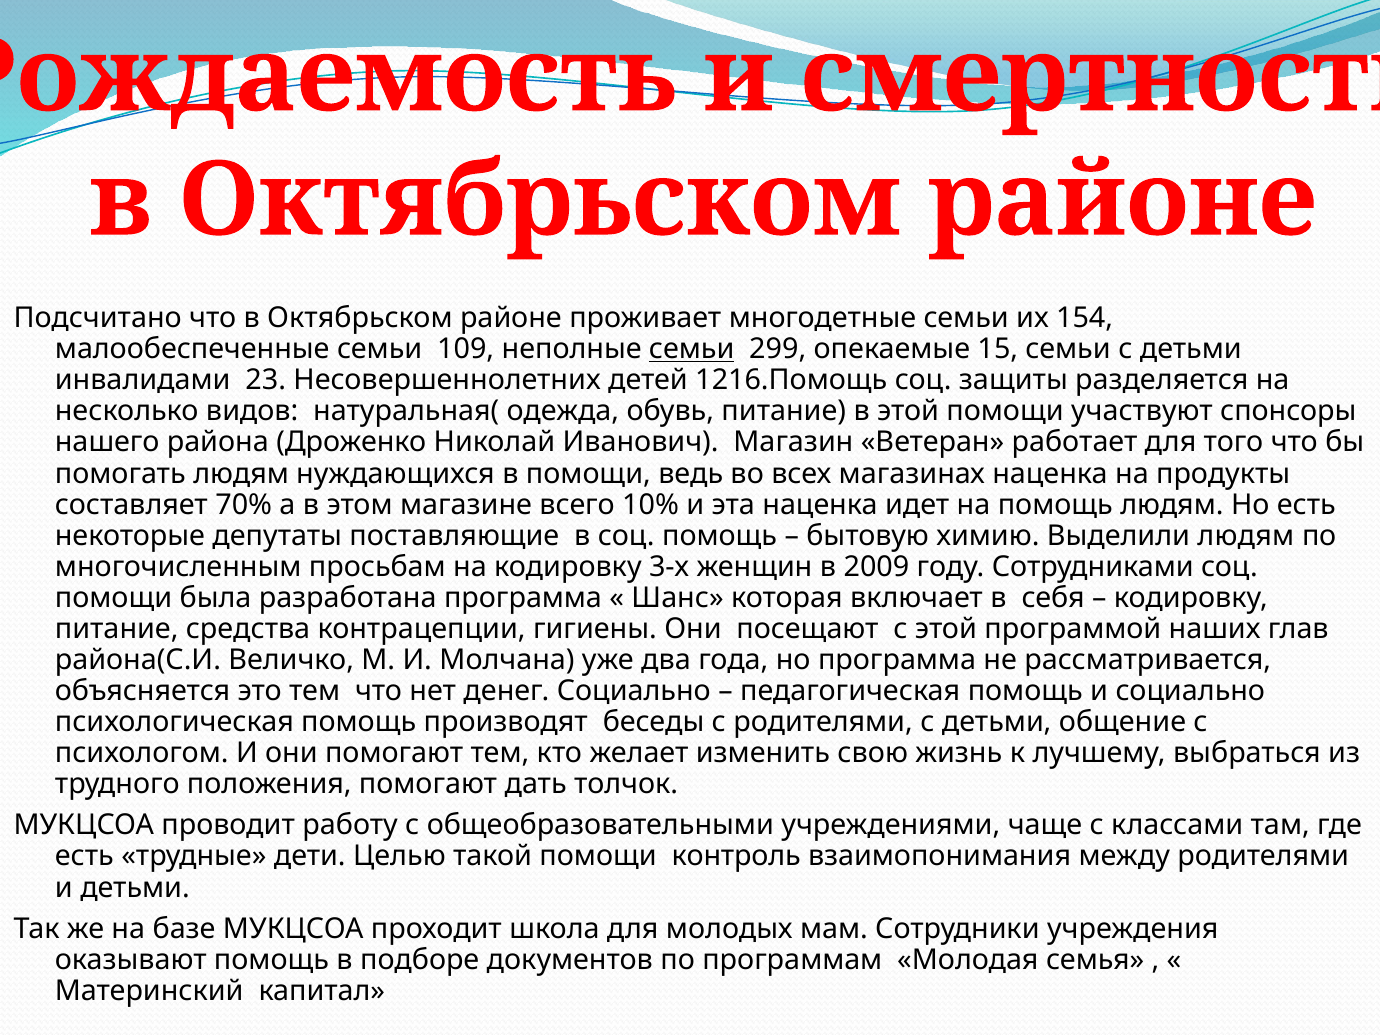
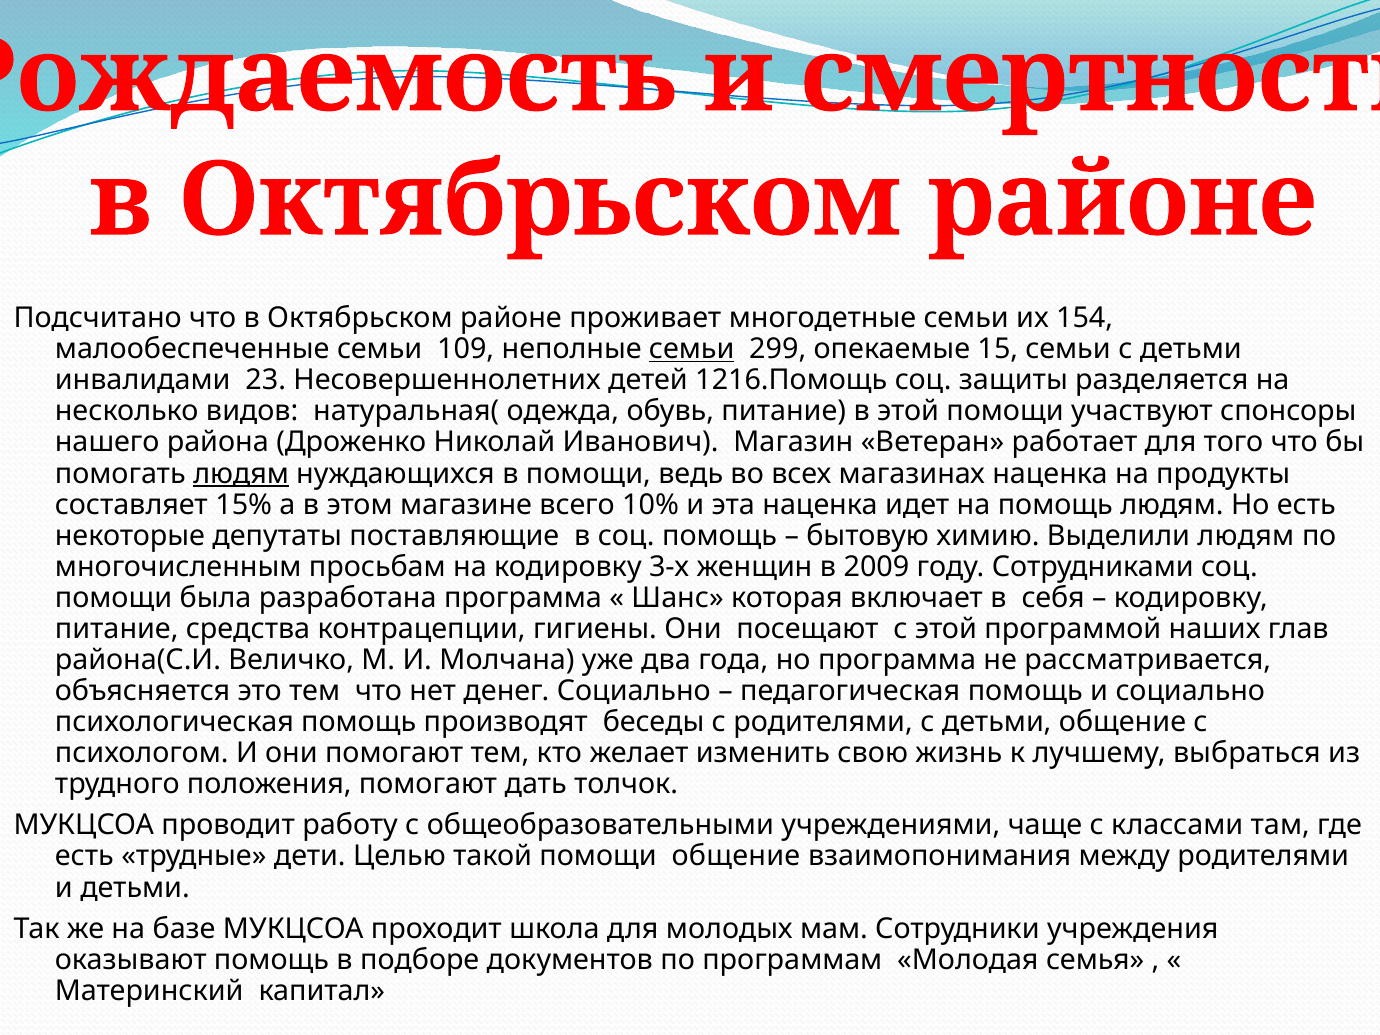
людям underline: none -> present (241, 474)
70%: 70% -> 15% (244, 505)
помощи контроль: контроль -> общение (736, 856)
